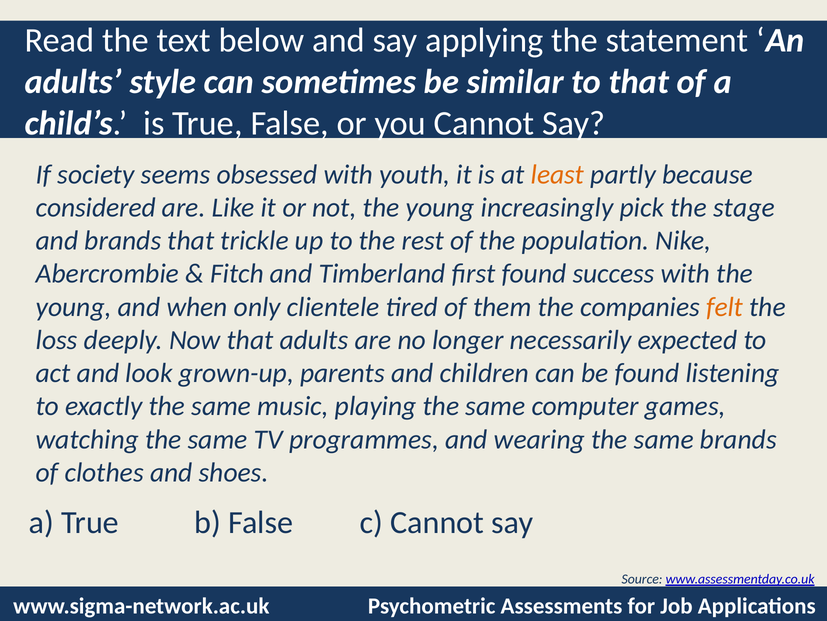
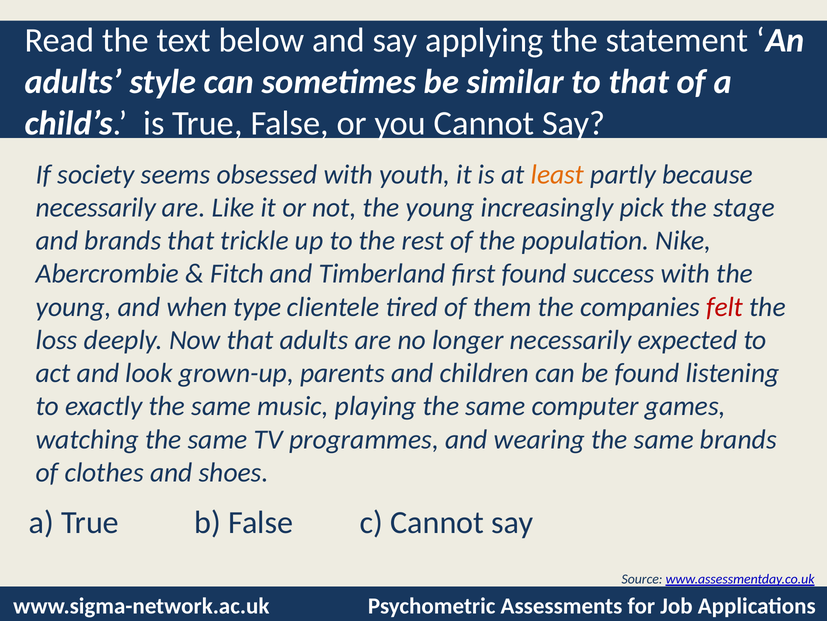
considered: considered -> necessarily (96, 207)
only: only -> type (257, 307)
felt colour: orange -> red (725, 307)
